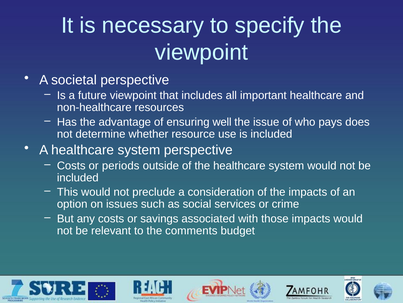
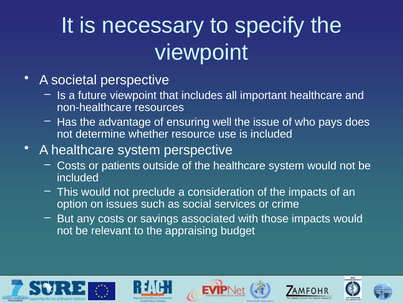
periods: periods -> patients (121, 165)
comments: comments -> appraising (191, 230)
